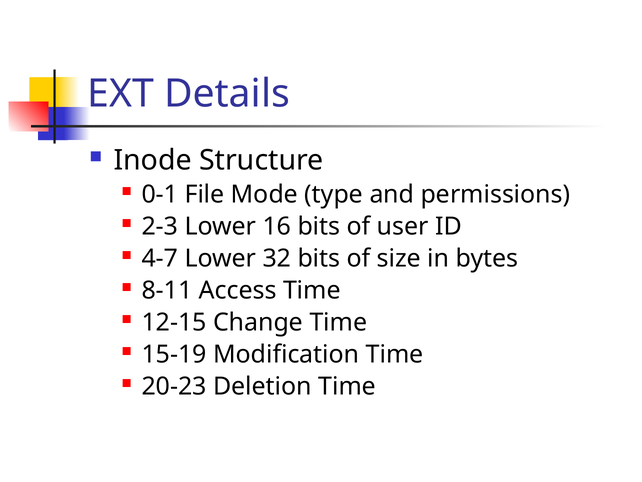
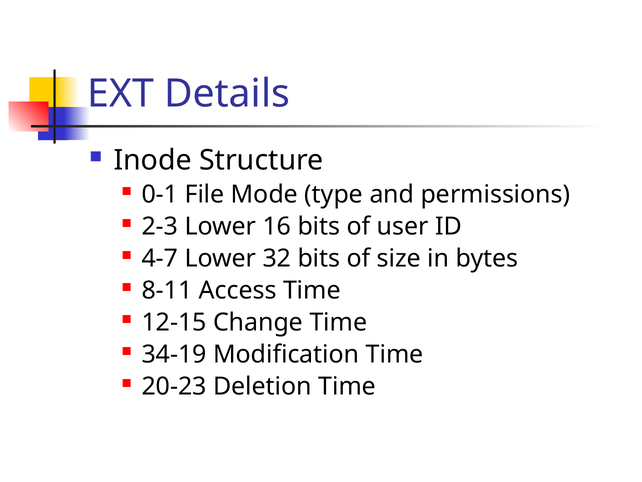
15-19: 15-19 -> 34-19 (174, 354)
